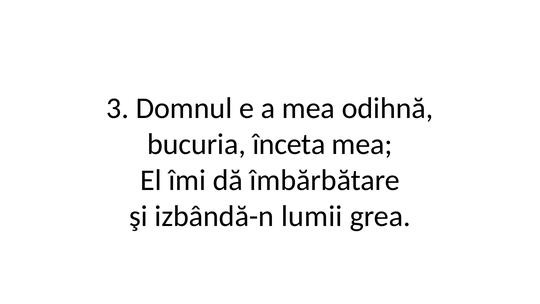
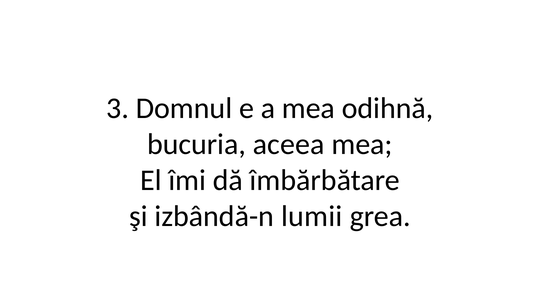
înceta: înceta -> aceea (289, 144)
